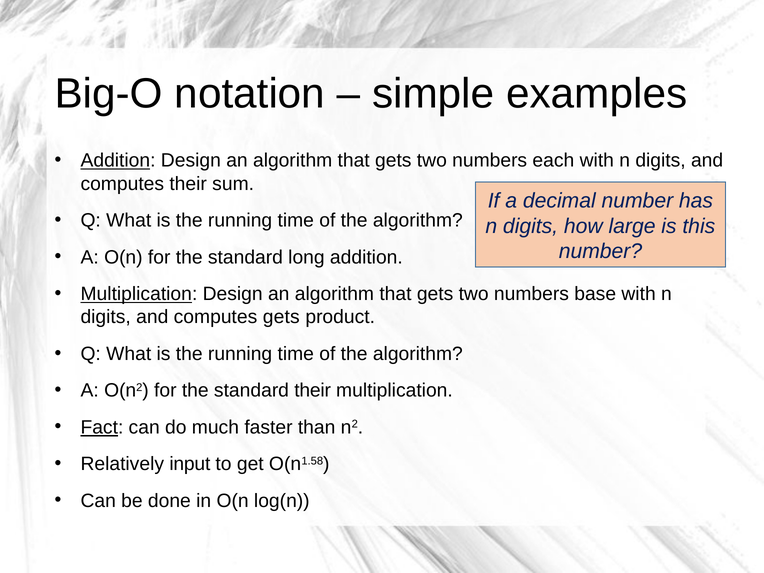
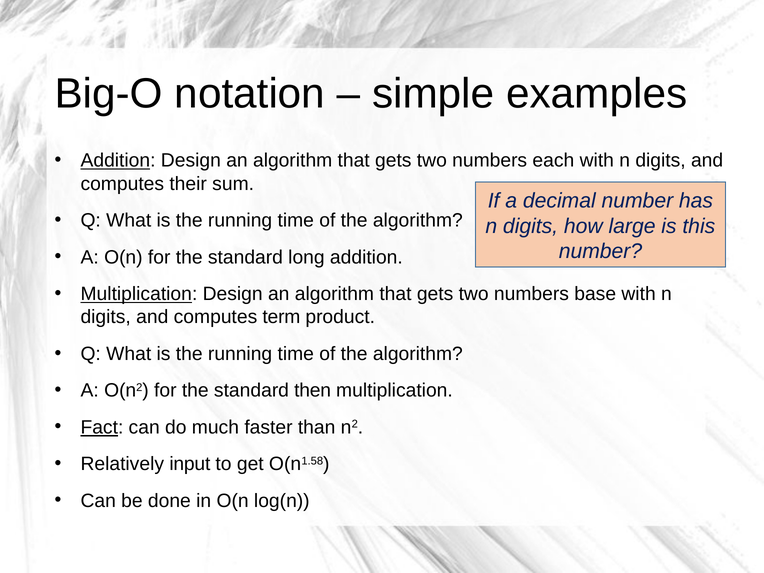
computes gets: gets -> term (281, 317)
standard their: their -> then (313, 390)
